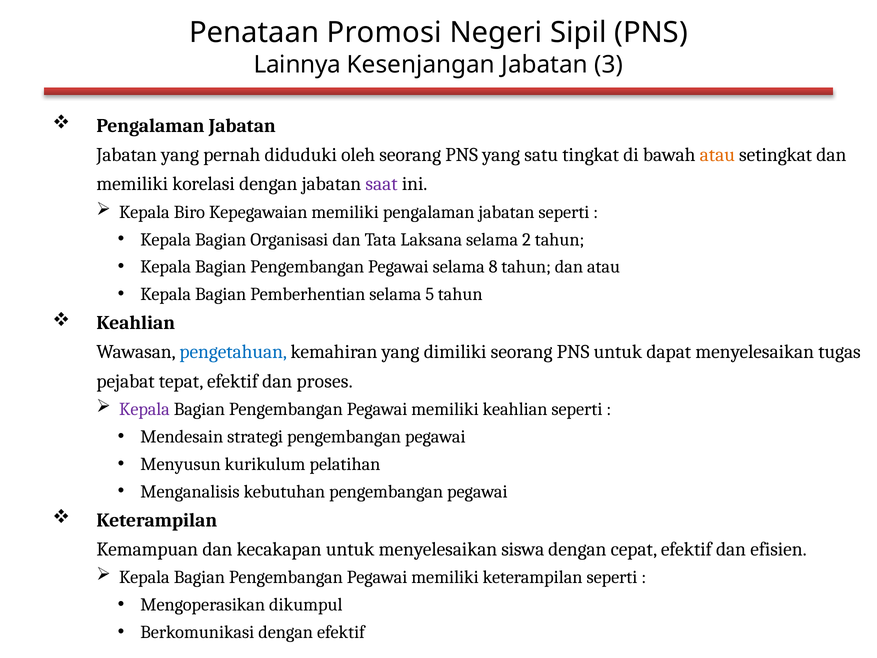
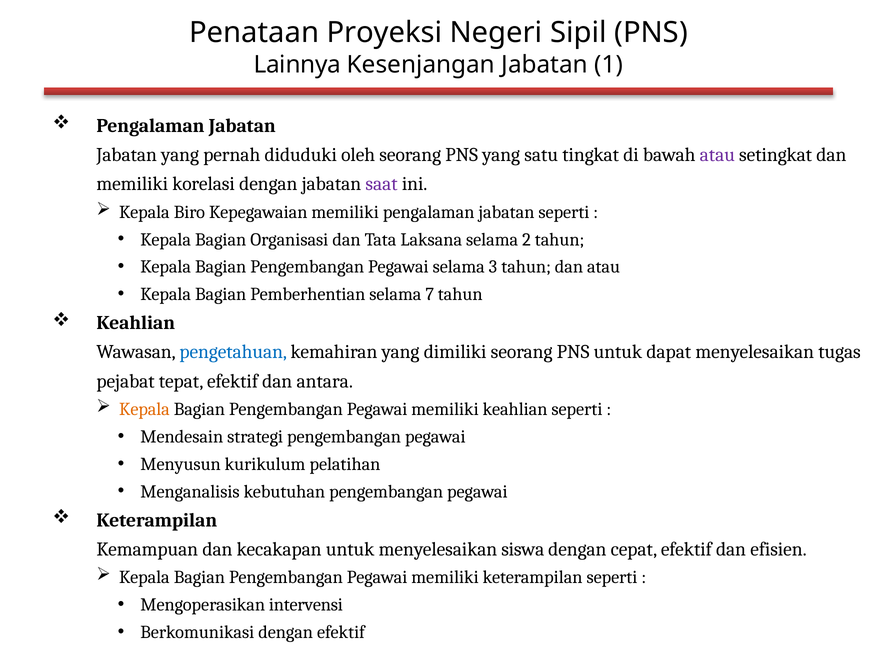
Promosi: Promosi -> Proyeksi (384, 33)
3: 3 -> 1 (609, 65)
atau colour: orange -> purple (717, 155)
8: 8 -> 3 (493, 267)
5: 5 -> 7 (430, 294)
proses: proses -> antara (325, 381)
Kepala colour: purple -> orange (144, 409)
dikumpul: dikumpul -> intervensi (306, 604)
